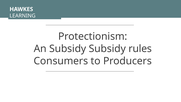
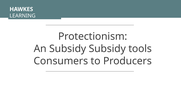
rules: rules -> tools (140, 49)
